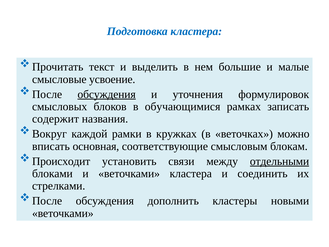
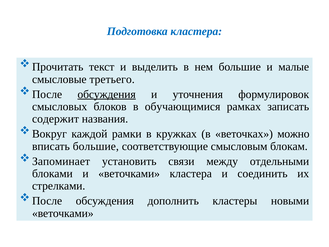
усвоение: усвоение -> третьего (112, 79)
вписать основная: основная -> большие (96, 146)
Происходит: Происходит -> Запоминает (61, 161)
отдельными underline: present -> none (280, 161)
